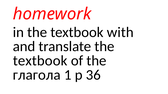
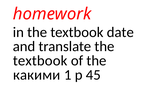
with: with -> date (120, 32)
глагола: глагола -> какими (37, 75)
36: 36 -> 45 (93, 75)
